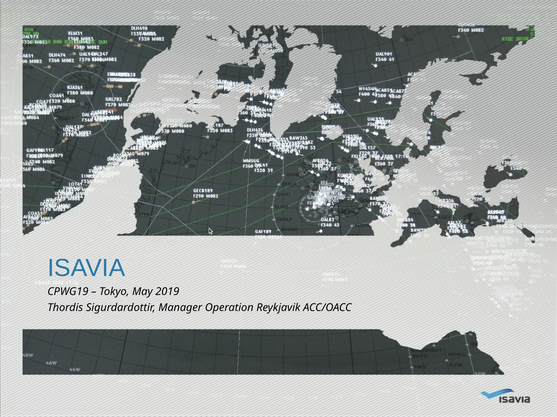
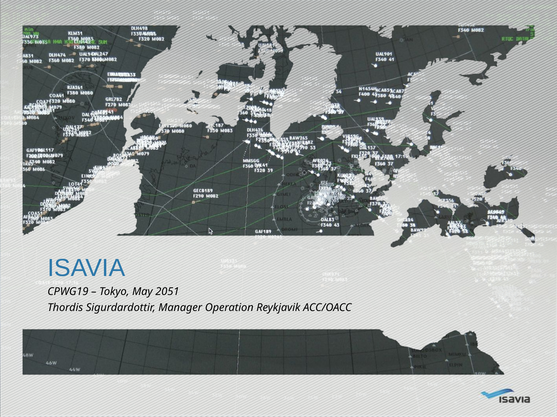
2019: 2019 -> 2051 (167, 292)
